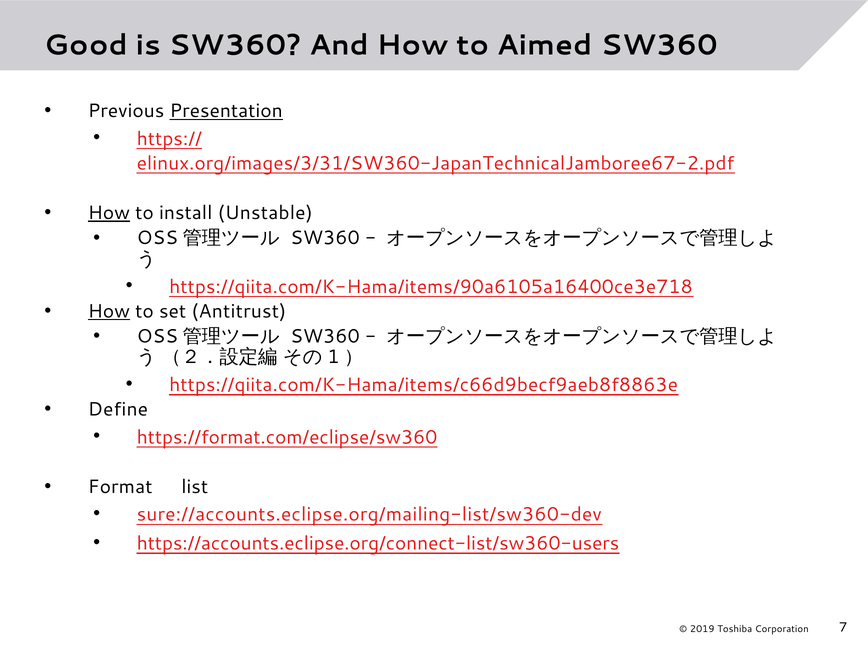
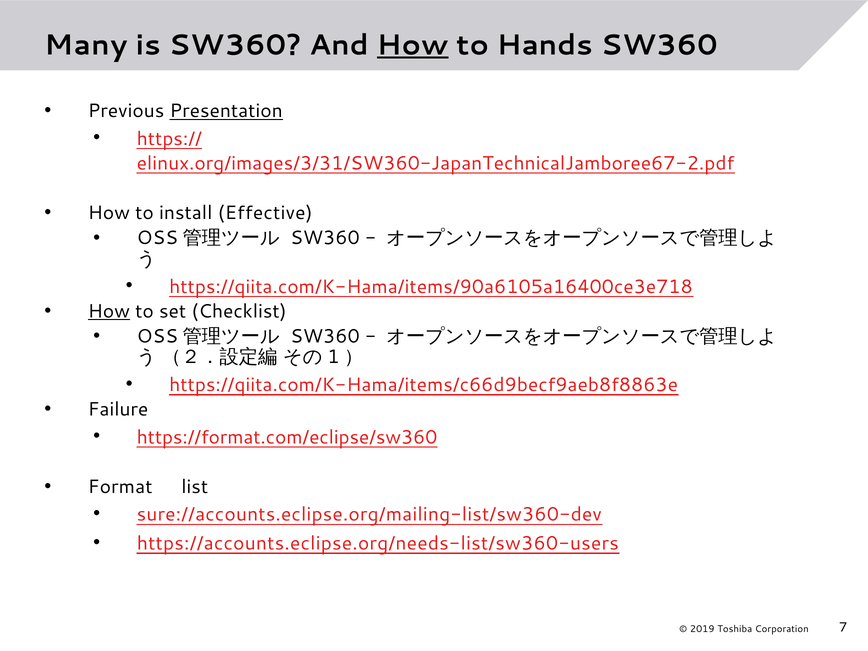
Good: Good -> Many (86, 45)
How underline: none -> present (413, 45)
Aimed: Aimed -> Hands (545, 45)
How underline: present -> none (109, 213)
Unstable: Unstable -> Effective (265, 213)
Antitrust: Antitrust -> Checklist (239, 311)
Define: Define -> Failure (118, 410)
https://accounts.eclipse.org/connect-list/sw360-users: https://accounts.eclipse.org/connect-list/sw360-users -> https://accounts.eclipse.org/needs-list/sw360-users (378, 544)
